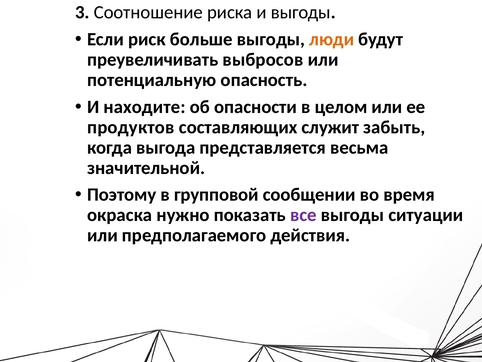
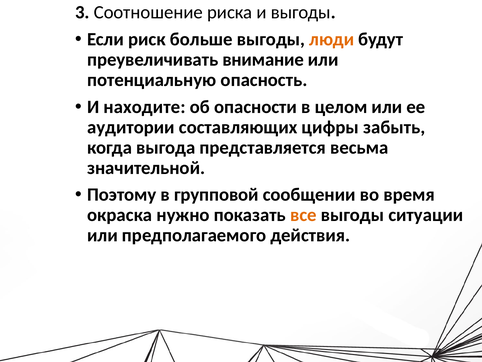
выбросов: выбросов -> внимание (263, 60)
продуктов: продуктов -> аудитории (131, 127)
служит: служит -> цифры (330, 127)
все colour: purple -> orange (303, 215)
